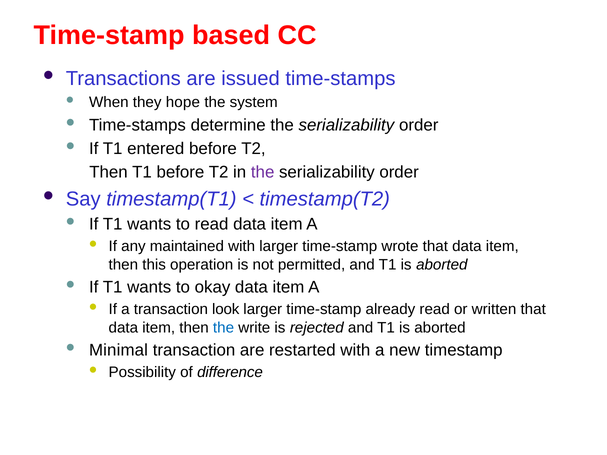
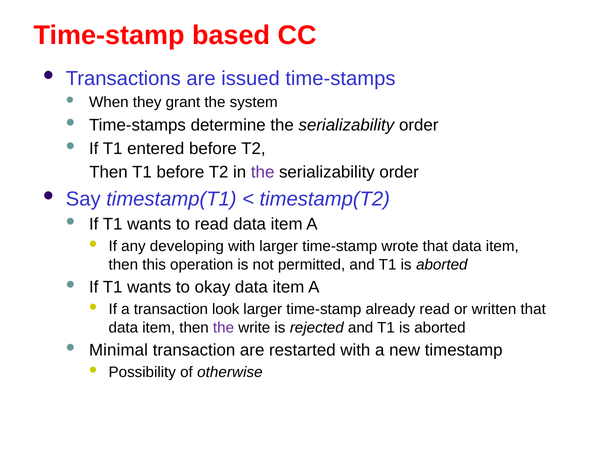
hope: hope -> grant (183, 102)
maintained: maintained -> developing (187, 246)
the colour: blue -> purple (224, 328)
difference: difference -> otherwise (230, 373)
